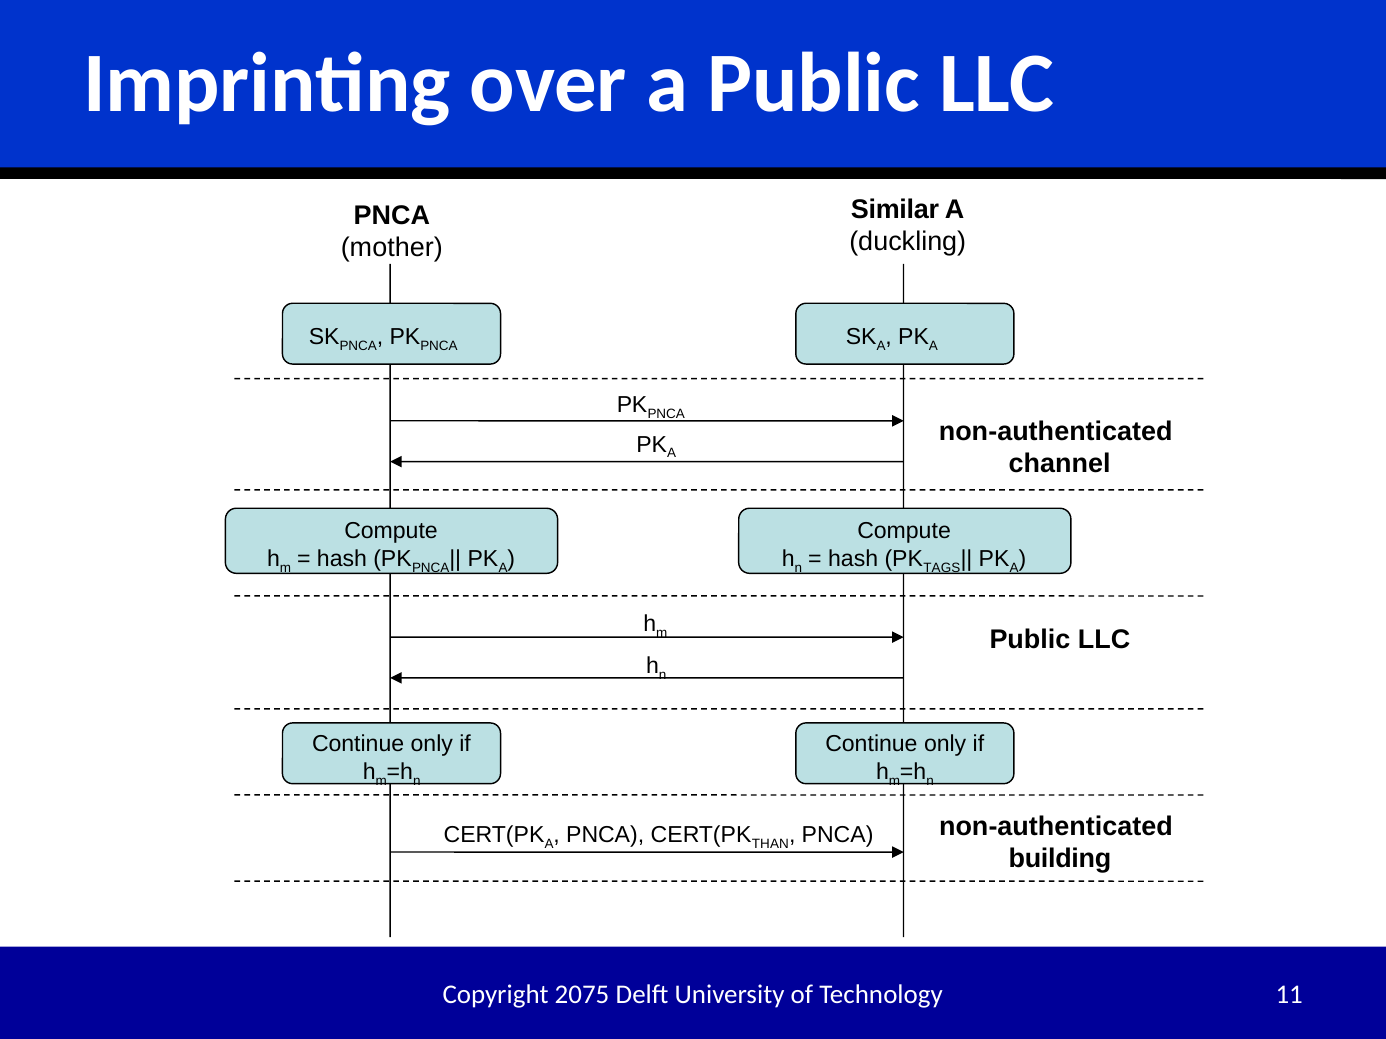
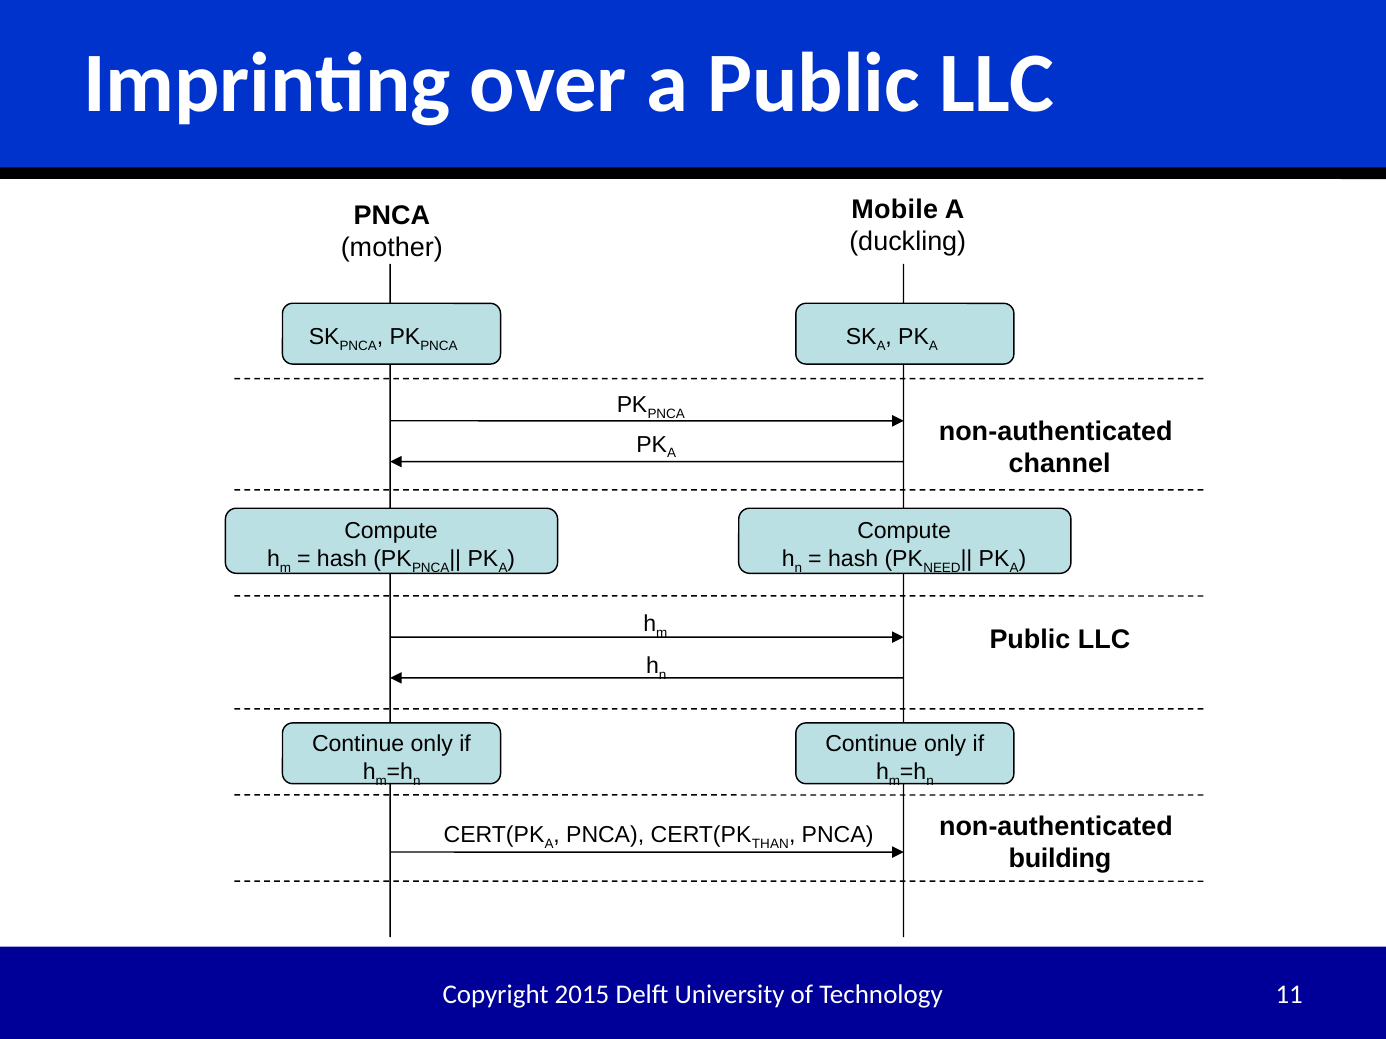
Similar: Similar -> Mobile (895, 210)
TAGS: TAGS -> NEED (942, 568)
2075: 2075 -> 2015 (582, 995)
